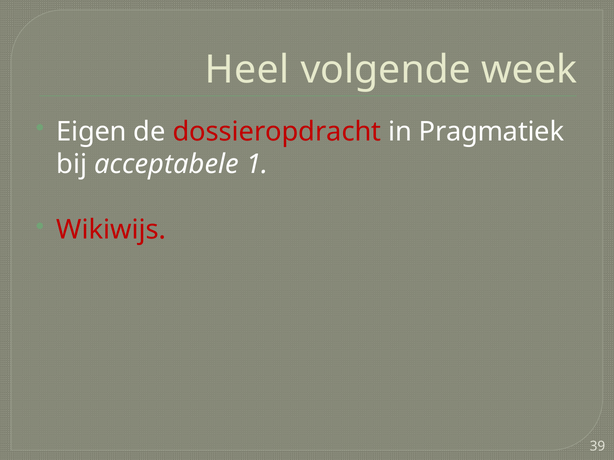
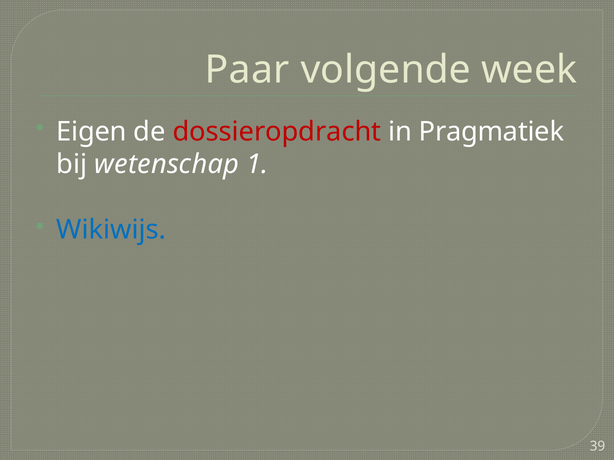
Heel: Heel -> Paar (247, 70)
acceptabele: acceptabele -> wetenschap (167, 165)
Wikiwijs colour: red -> blue (111, 230)
